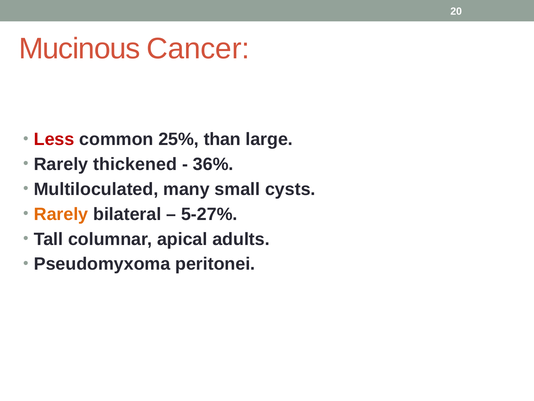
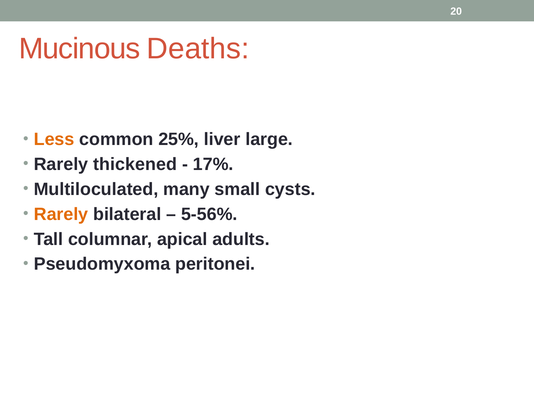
Cancer: Cancer -> Deaths (198, 49)
Less colour: red -> orange (54, 139)
than: than -> liver (222, 139)
36%: 36% -> 17% (213, 164)
5-27%: 5-27% -> 5-56% (209, 214)
